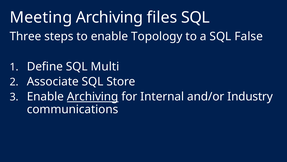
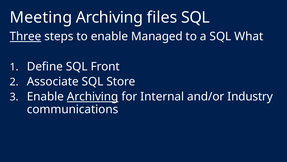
Three underline: none -> present (26, 36)
Topology: Topology -> Managed (157, 36)
False: False -> What (249, 36)
Multi: Multi -> Front (105, 66)
